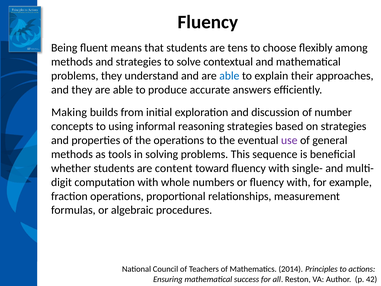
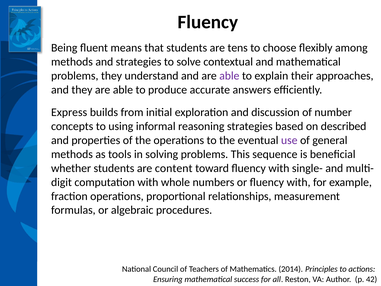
able colour: blue -> purple (229, 76)
Making: Making -> Express (69, 112)
on strategies: strategies -> described (344, 126)
